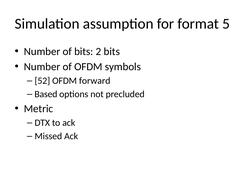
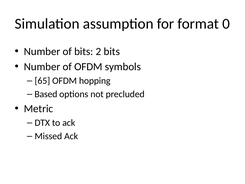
5: 5 -> 0 (226, 24)
52: 52 -> 65 (42, 81)
forward: forward -> hopping (95, 81)
